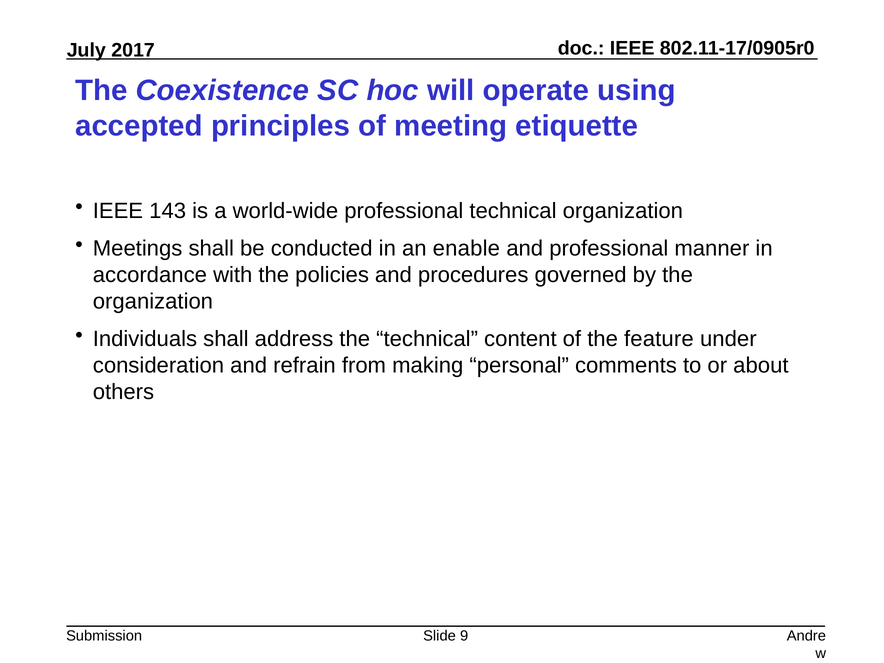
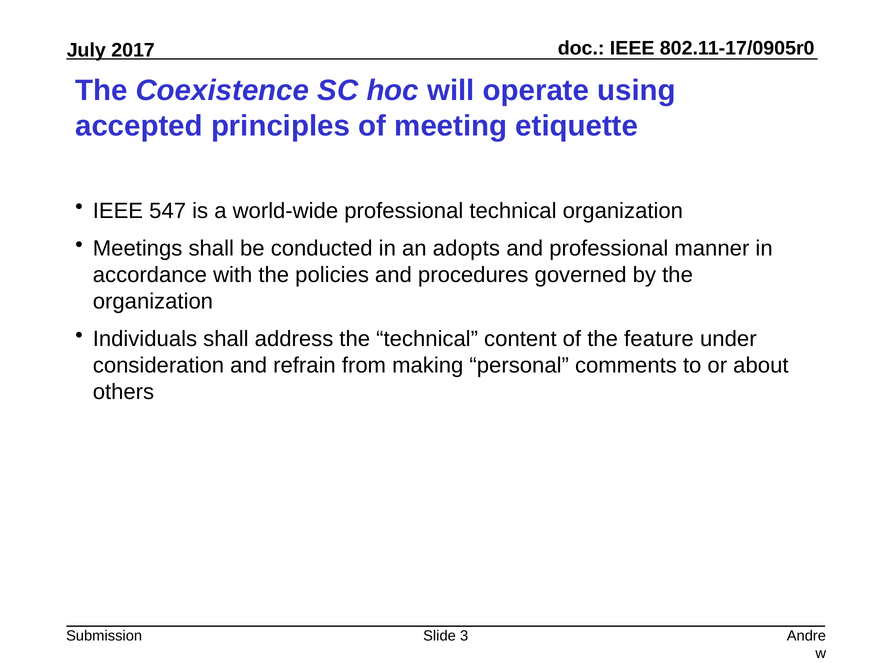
143: 143 -> 547 (168, 211)
enable: enable -> adopts (466, 248)
9: 9 -> 3 (464, 636)
